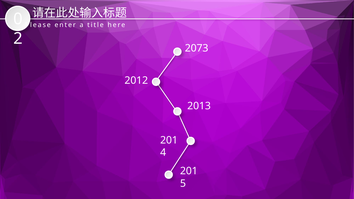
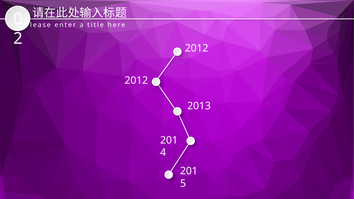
2073: 2073 -> 2012 (197, 48)
